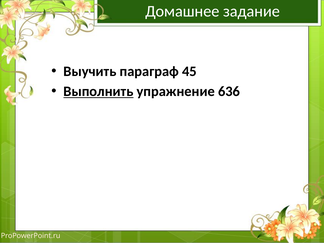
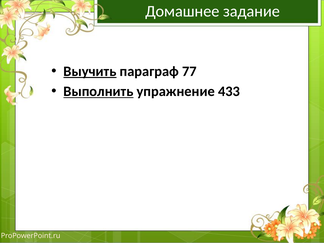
Выучить underline: none -> present (90, 71)
45: 45 -> 77 (189, 71)
636: 636 -> 433 (229, 91)
